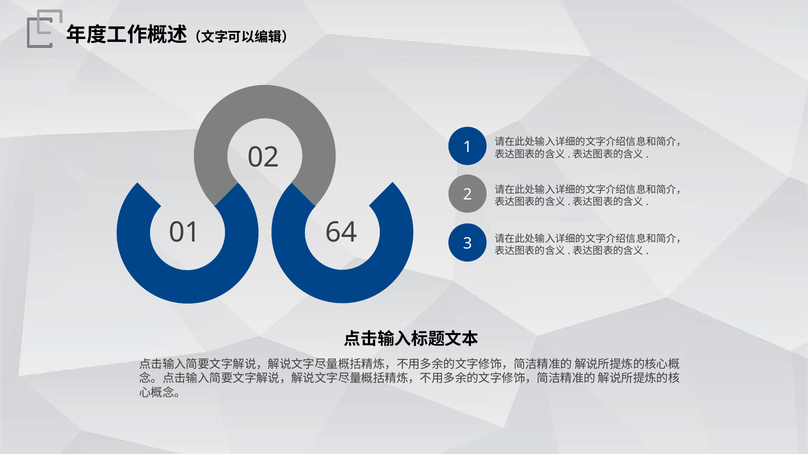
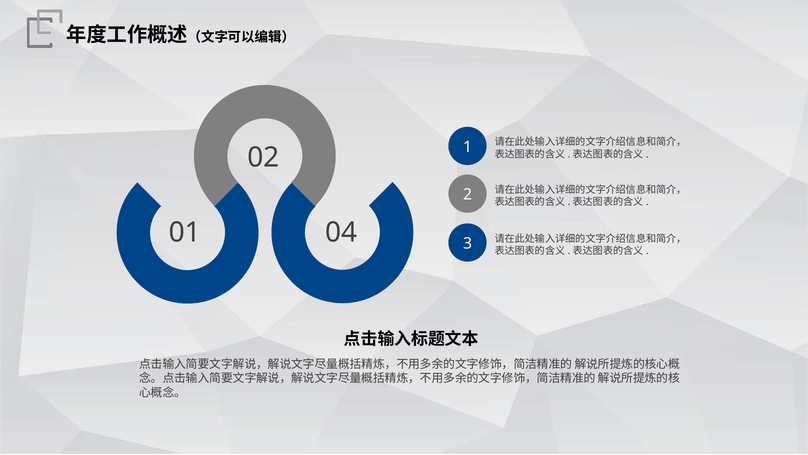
64: 64 -> 04 (341, 232)
